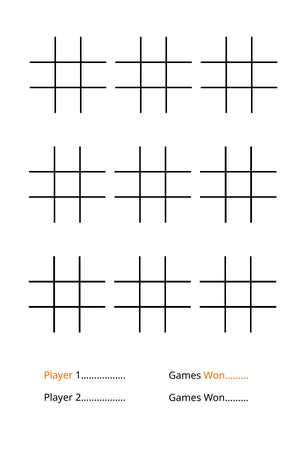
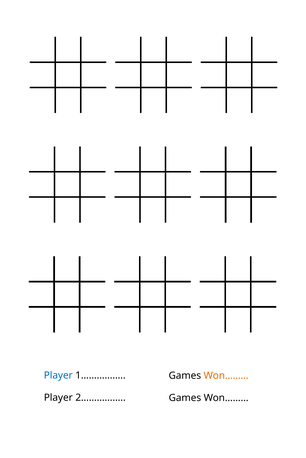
Player colour: orange -> blue (58, 376)
